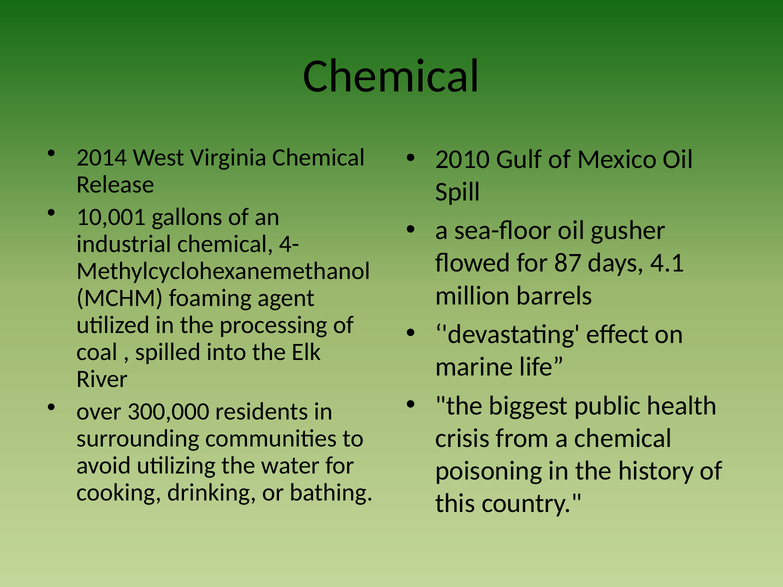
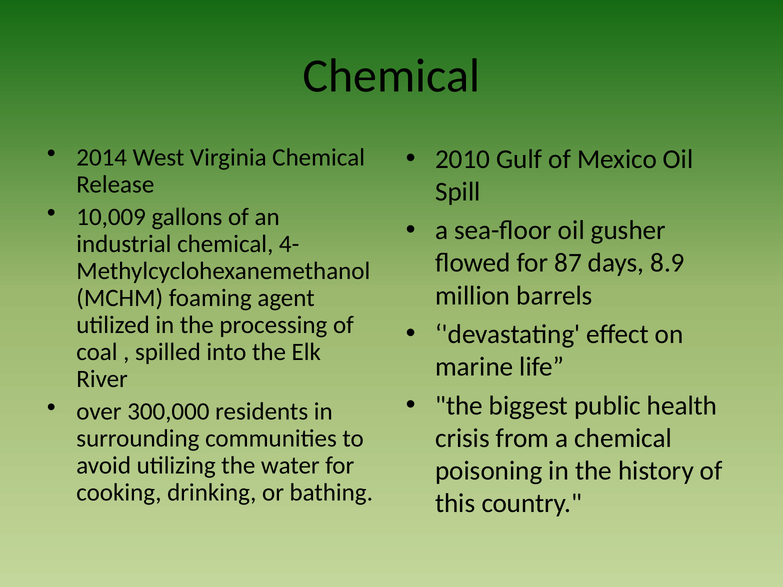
10,001: 10,001 -> 10,009 (111, 217)
4.1: 4.1 -> 8.9 (668, 263)
